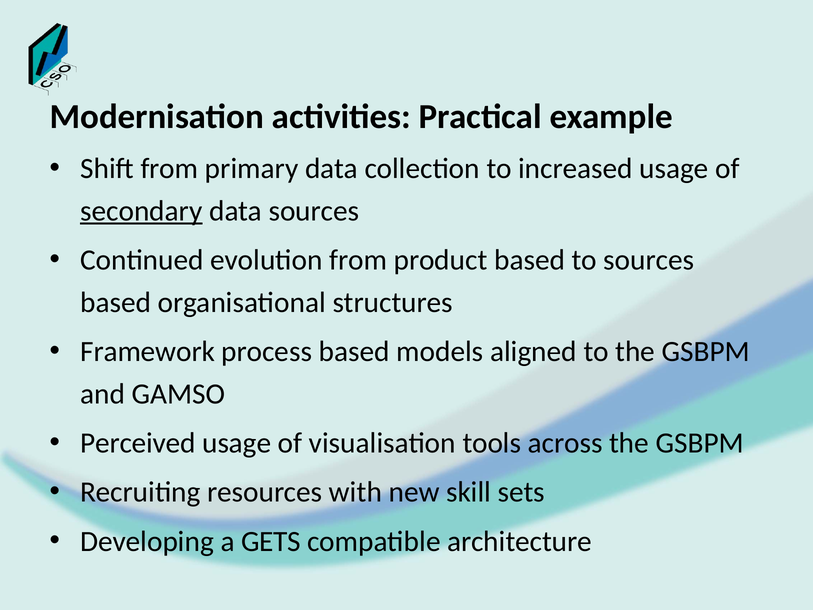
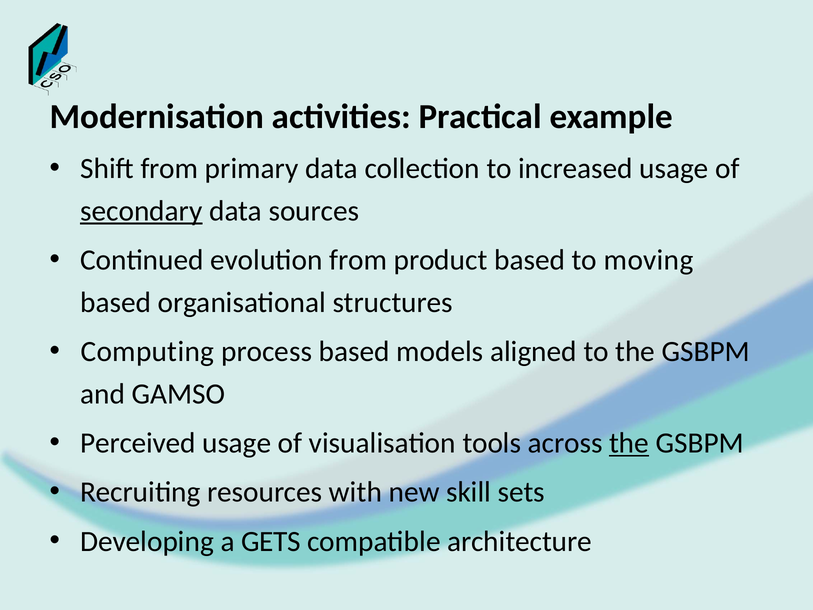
to sources: sources -> moving (649, 260)
Framework: Framework -> Computing (147, 351)
the underline: none -> present (629, 443)
